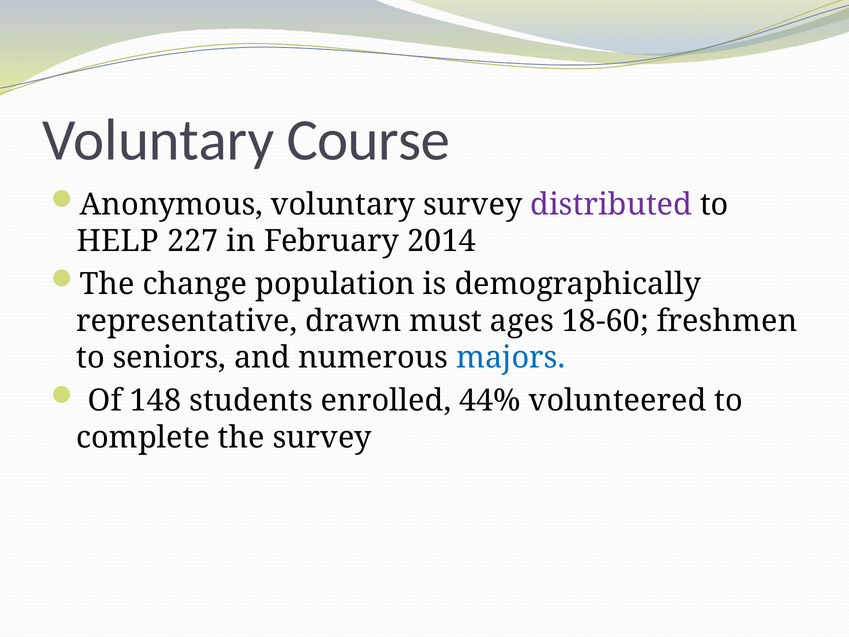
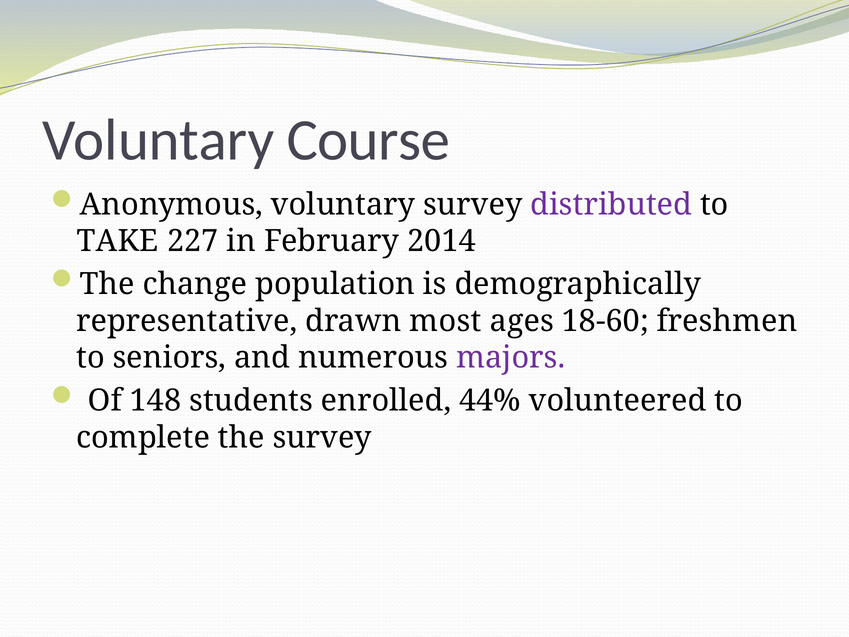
HELP: HELP -> TAKE (118, 241)
must: must -> most (445, 321)
majors colour: blue -> purple (511, 358)
